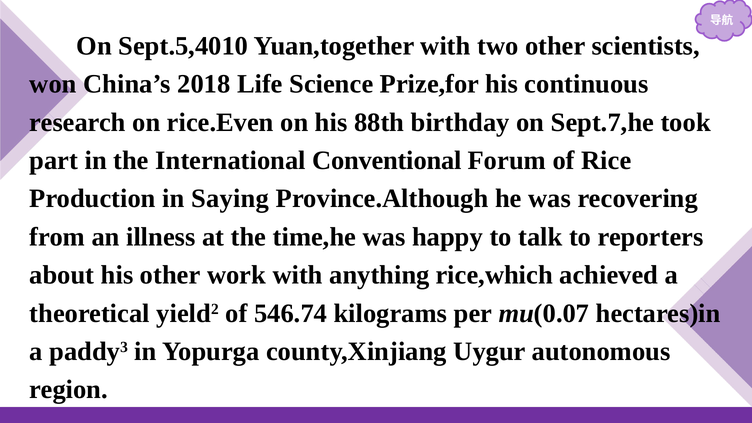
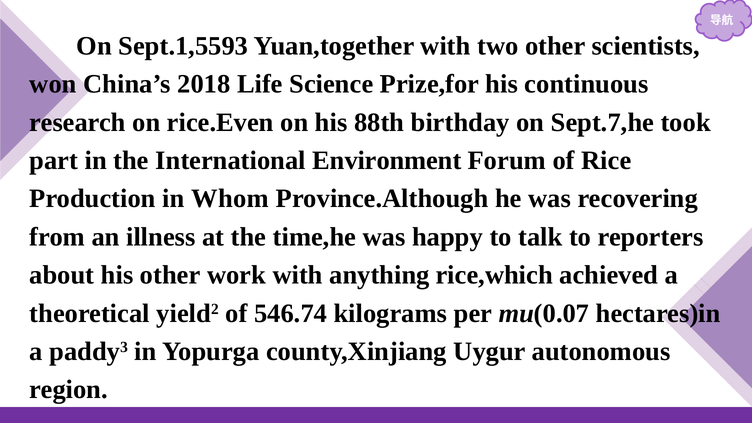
Sept.5,4010: Sept.5,4010 -> Sept.1,5593 (183, 46)
Conventional: Conventional -> Environment (387, 160)
Saying: Saying -> Whom (230, 199)
